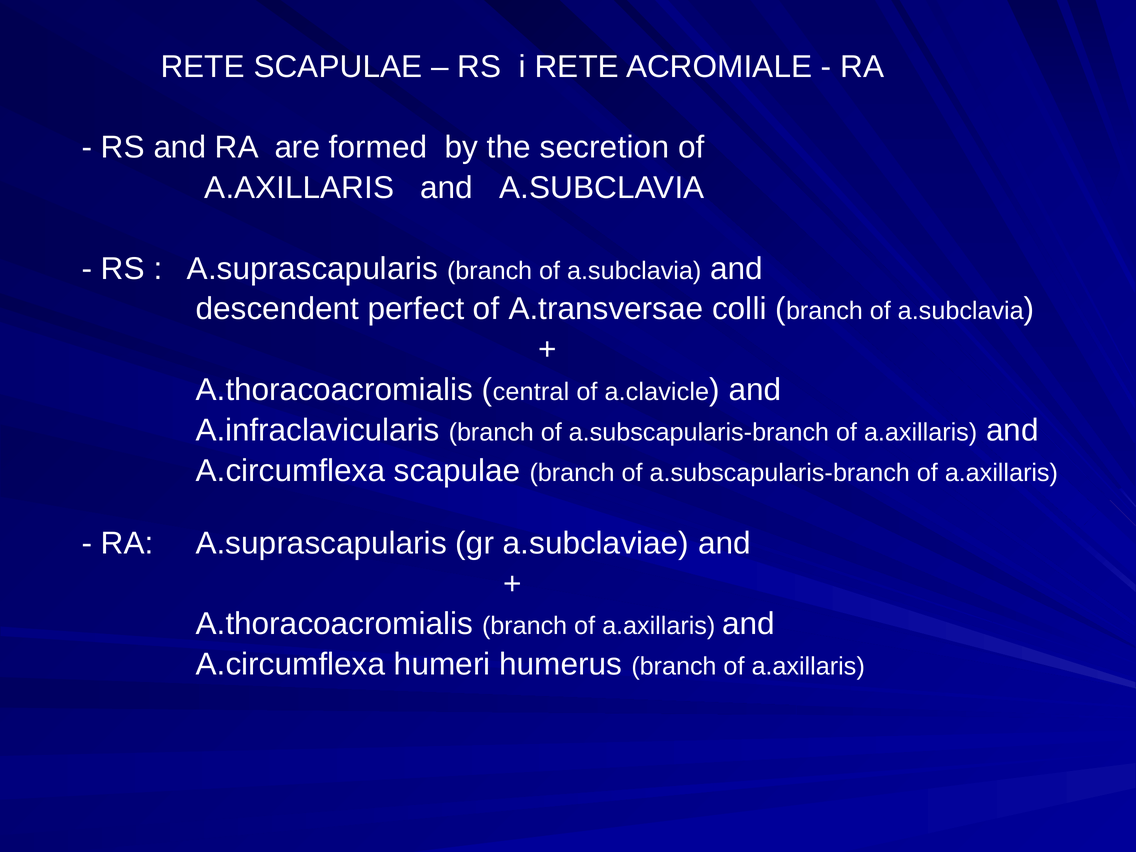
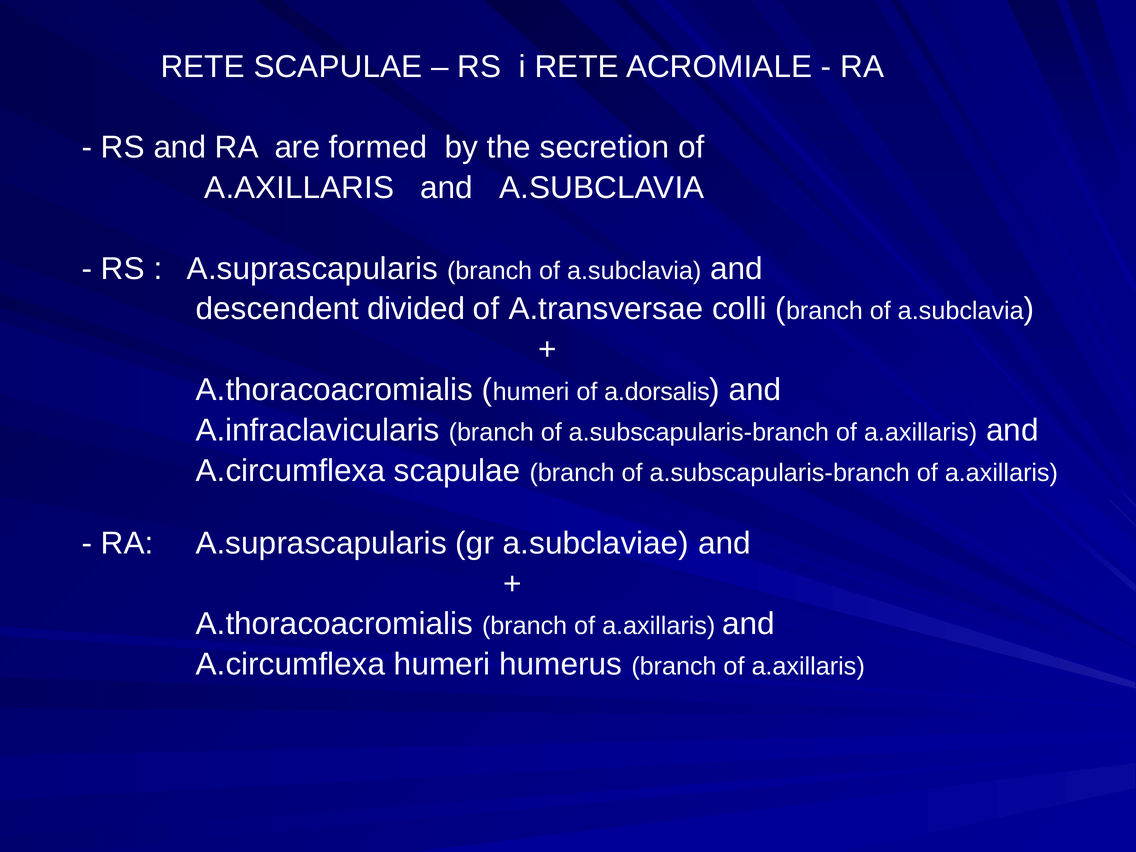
perfect: perfect -> divided (416, 309)
central: central -> humeri (531, 392)
a.clavicle: a.clavicle -> a.dorsalis (657, 392)
